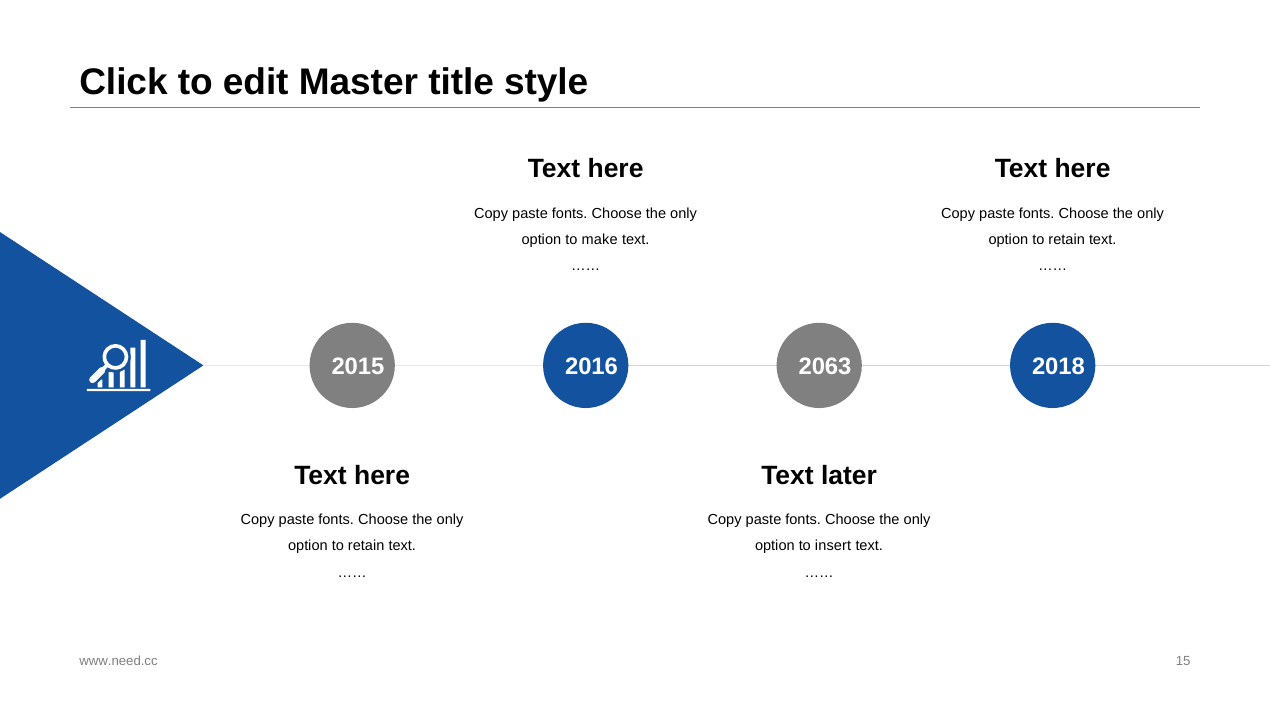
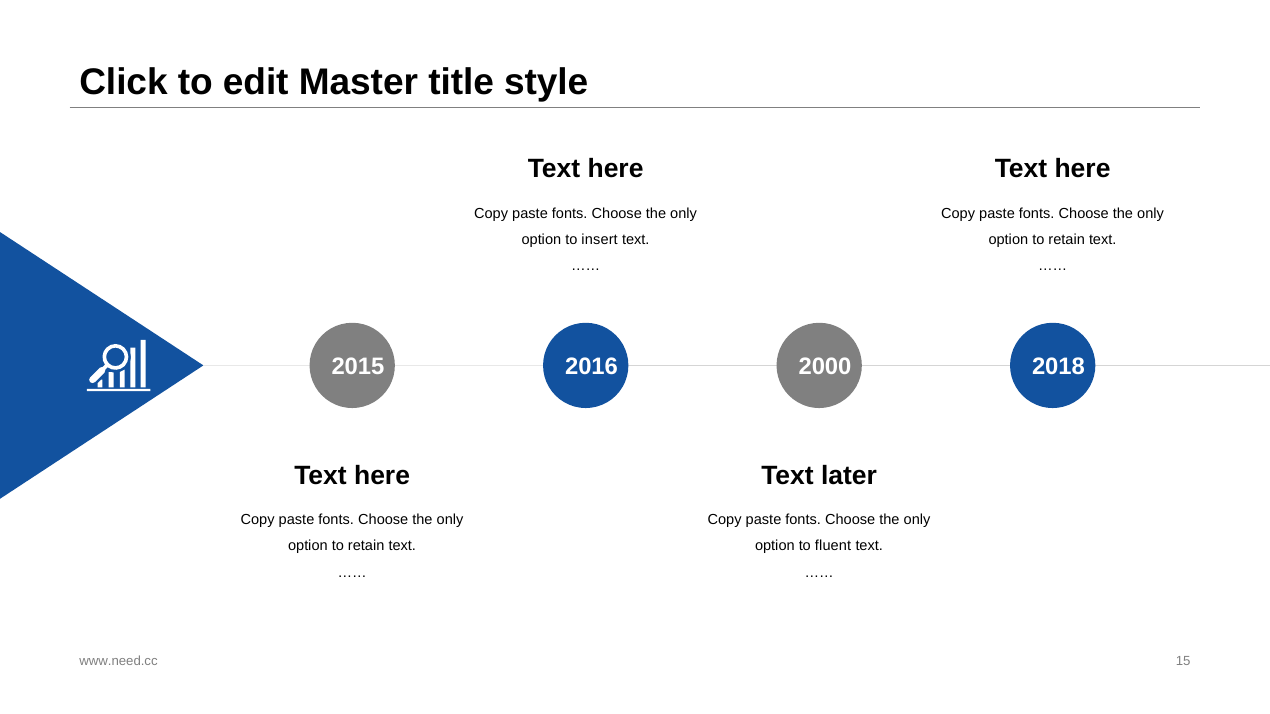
make: make -> insert (600, 240)
2063: 2063 -> 2000 (825, 367)
insert: insert -> fluent (833, 546)
